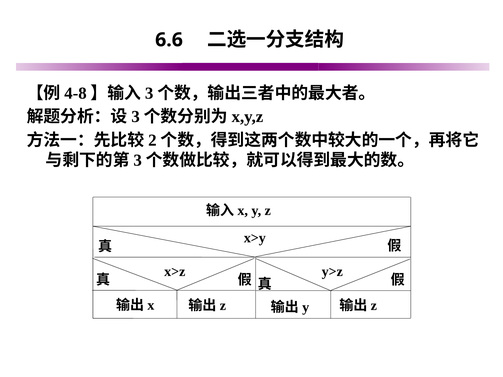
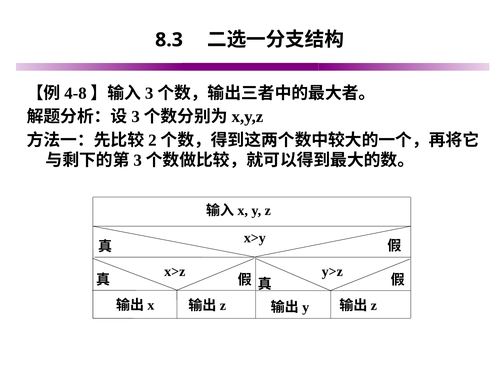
6.6: 6.6 -> 8.3 (169, 40)
